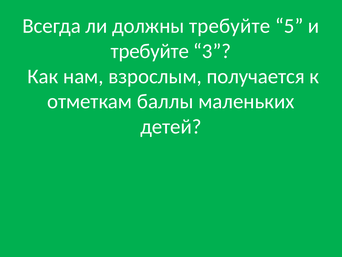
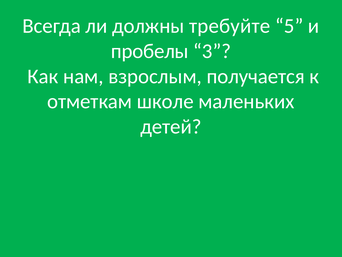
требуйте: требуйте -> пробелы (150, 51)
баллы: баллы -> школе (165, 101)
